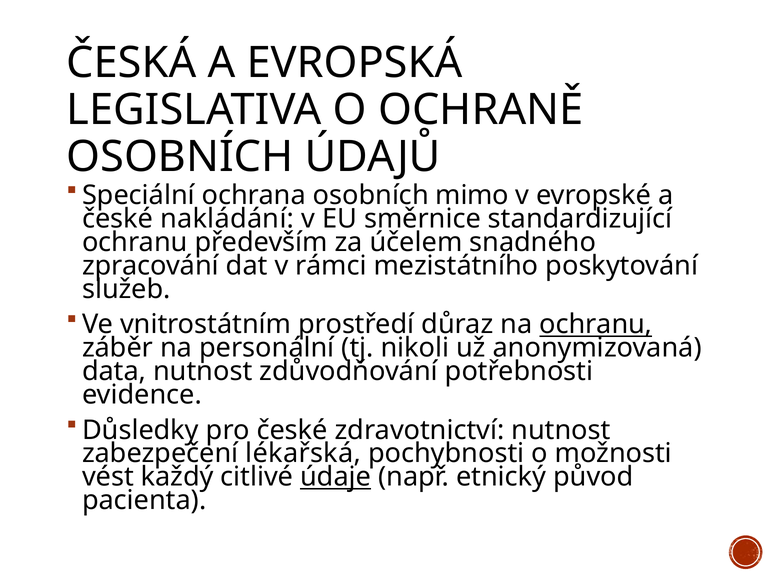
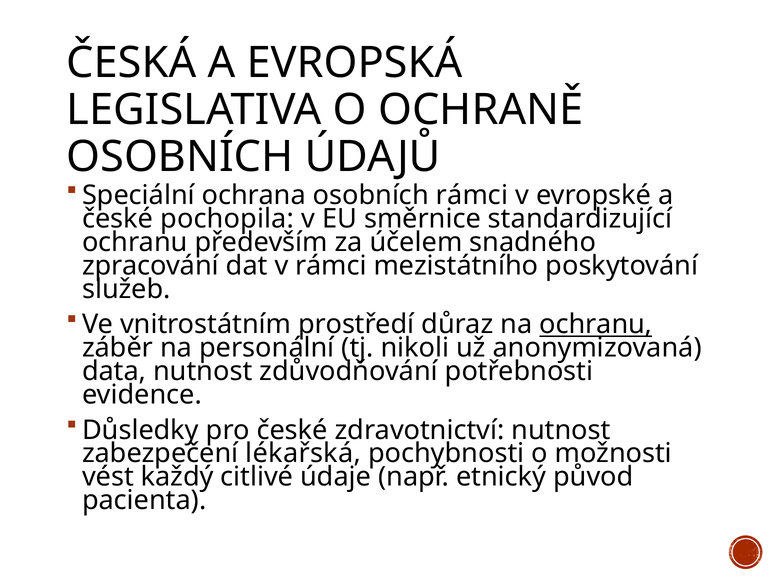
osobních mimo: mimo -> rámci (472, 195)
nakládání: nakládání -> pochopila (227, 219)
údaje underline: present -> none (336, 477)
